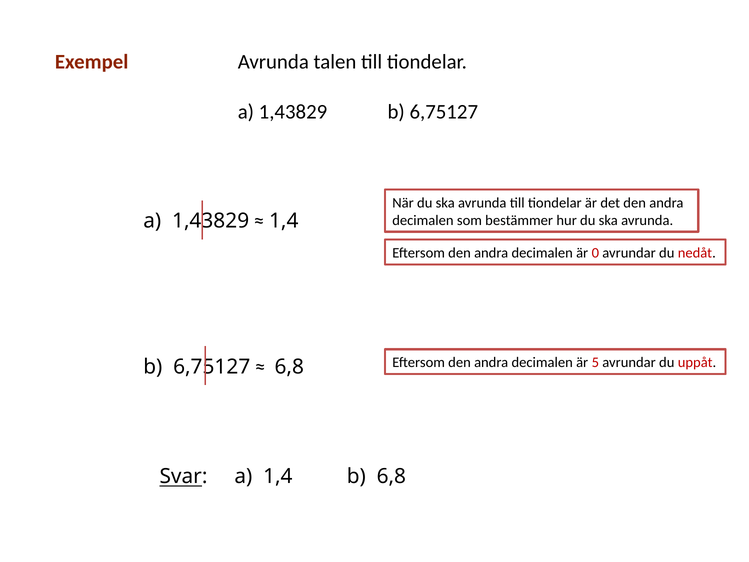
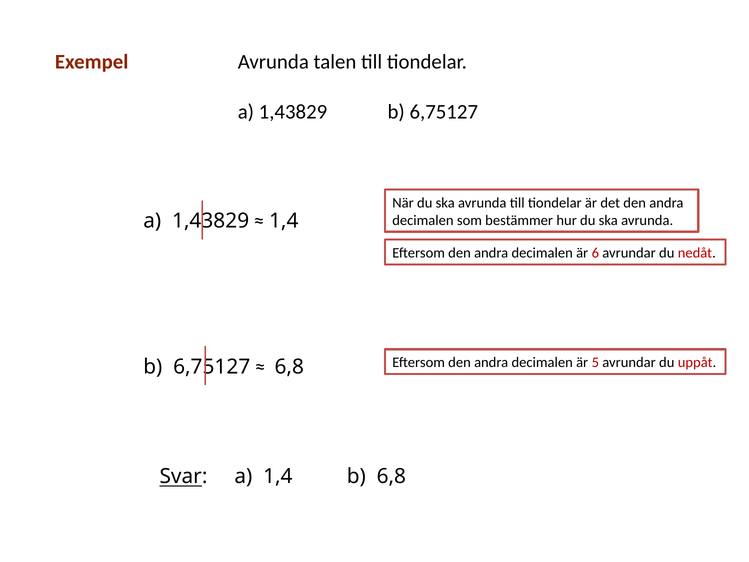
0: 0 -> 6 (595, 253)
